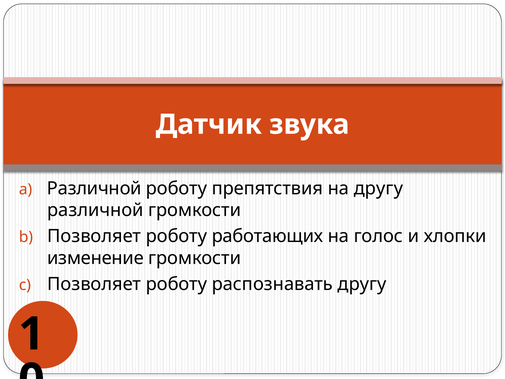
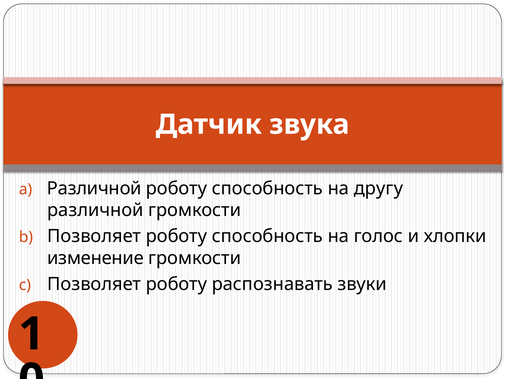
препятствия: препятствия -> способность (267, 188)
Позволяет роботу работающих: работающих -> способность (267, 236)
распознавать другу: другу -> звуки (362, 284)
